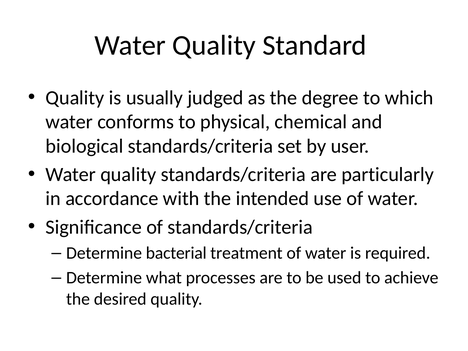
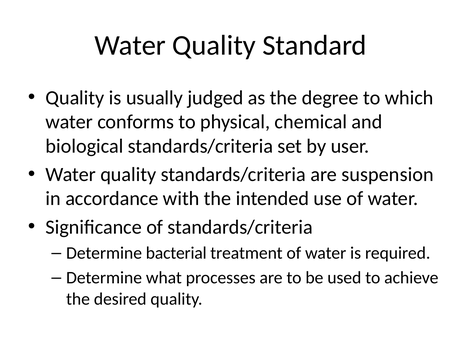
particularly: particularly -> suspension (388, 174)
